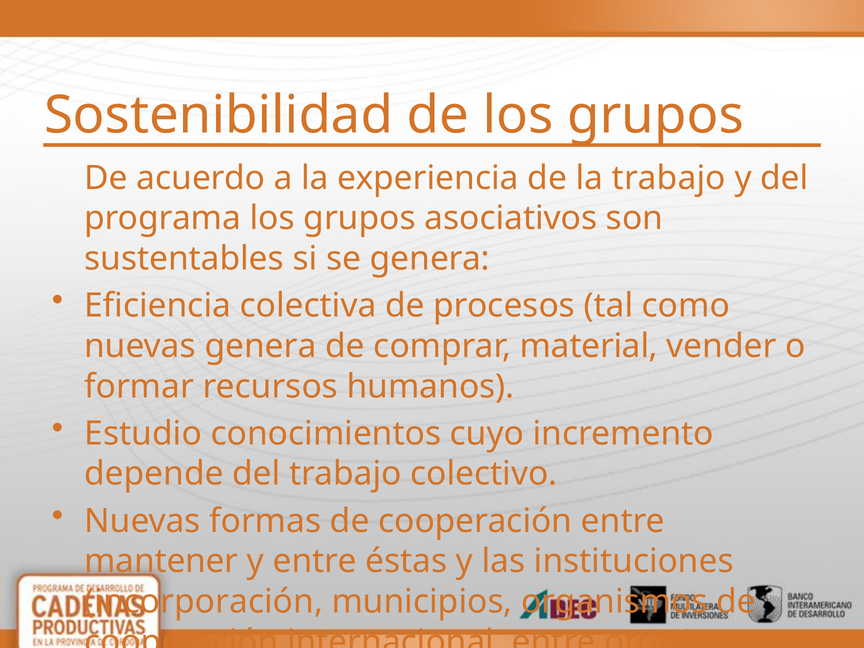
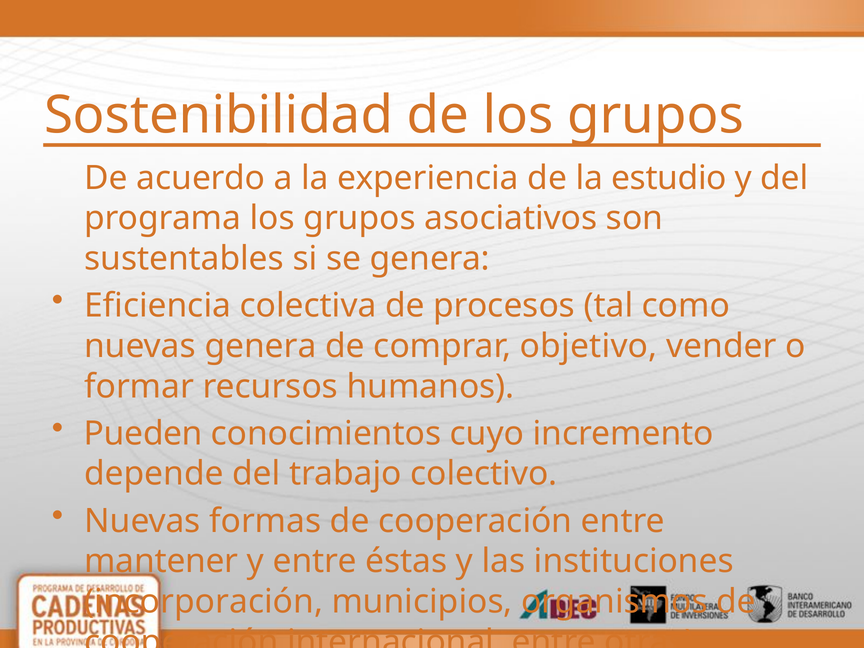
la trabajo: trabajo -> estudio (669, 178)
material: material -> objetivo (589, 346)
Estudio: Estudio -> Pueden (143, 434)
